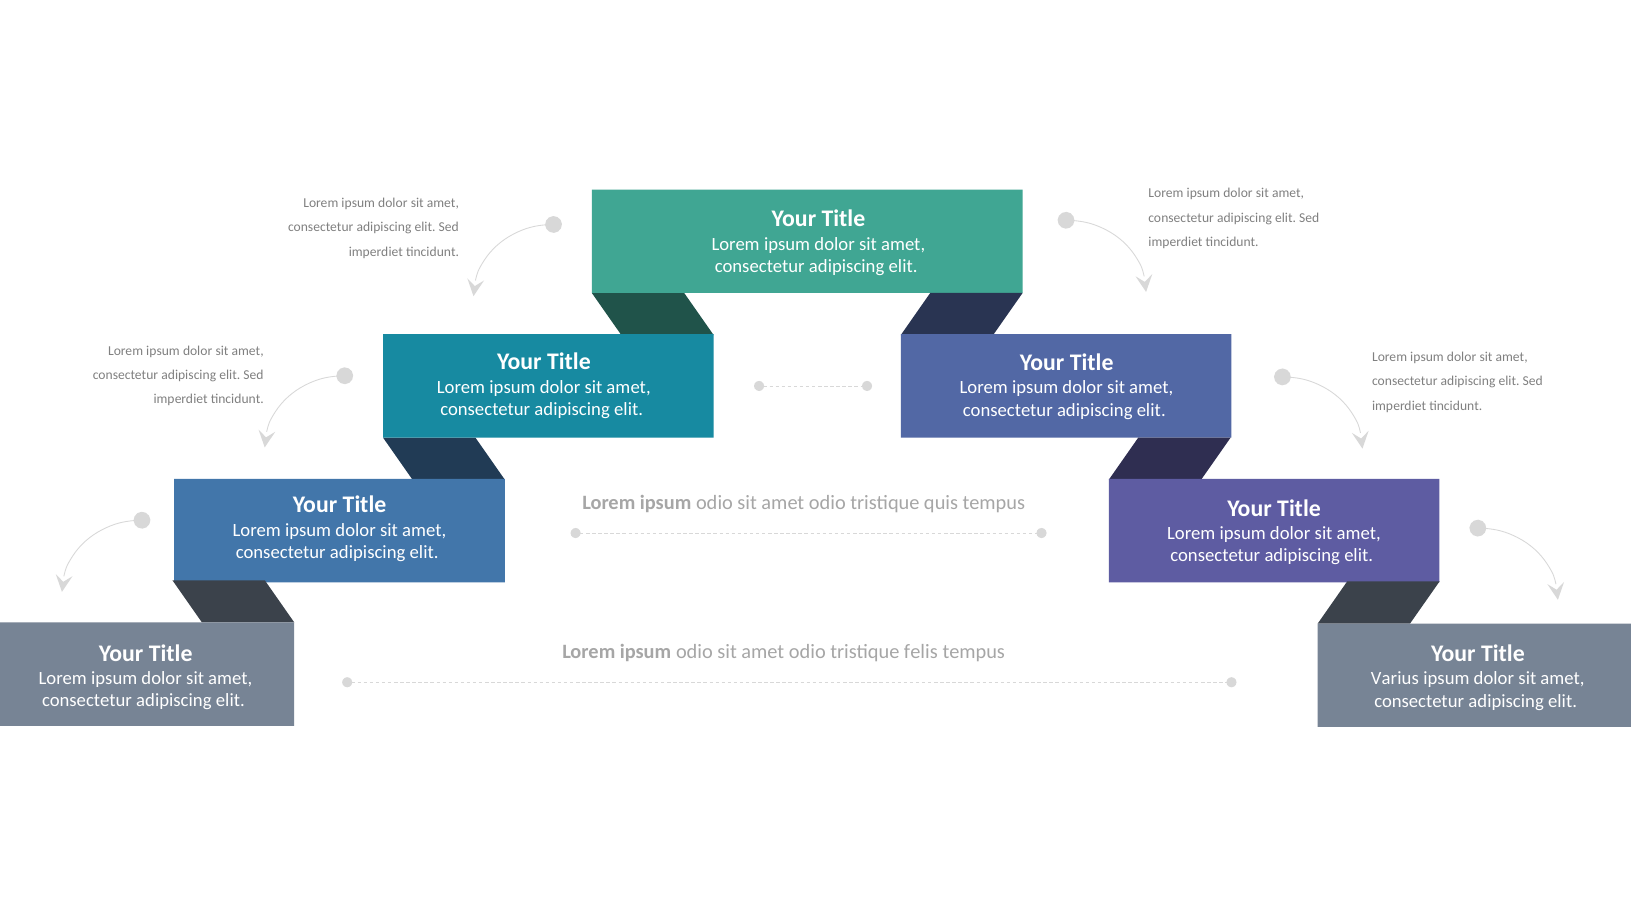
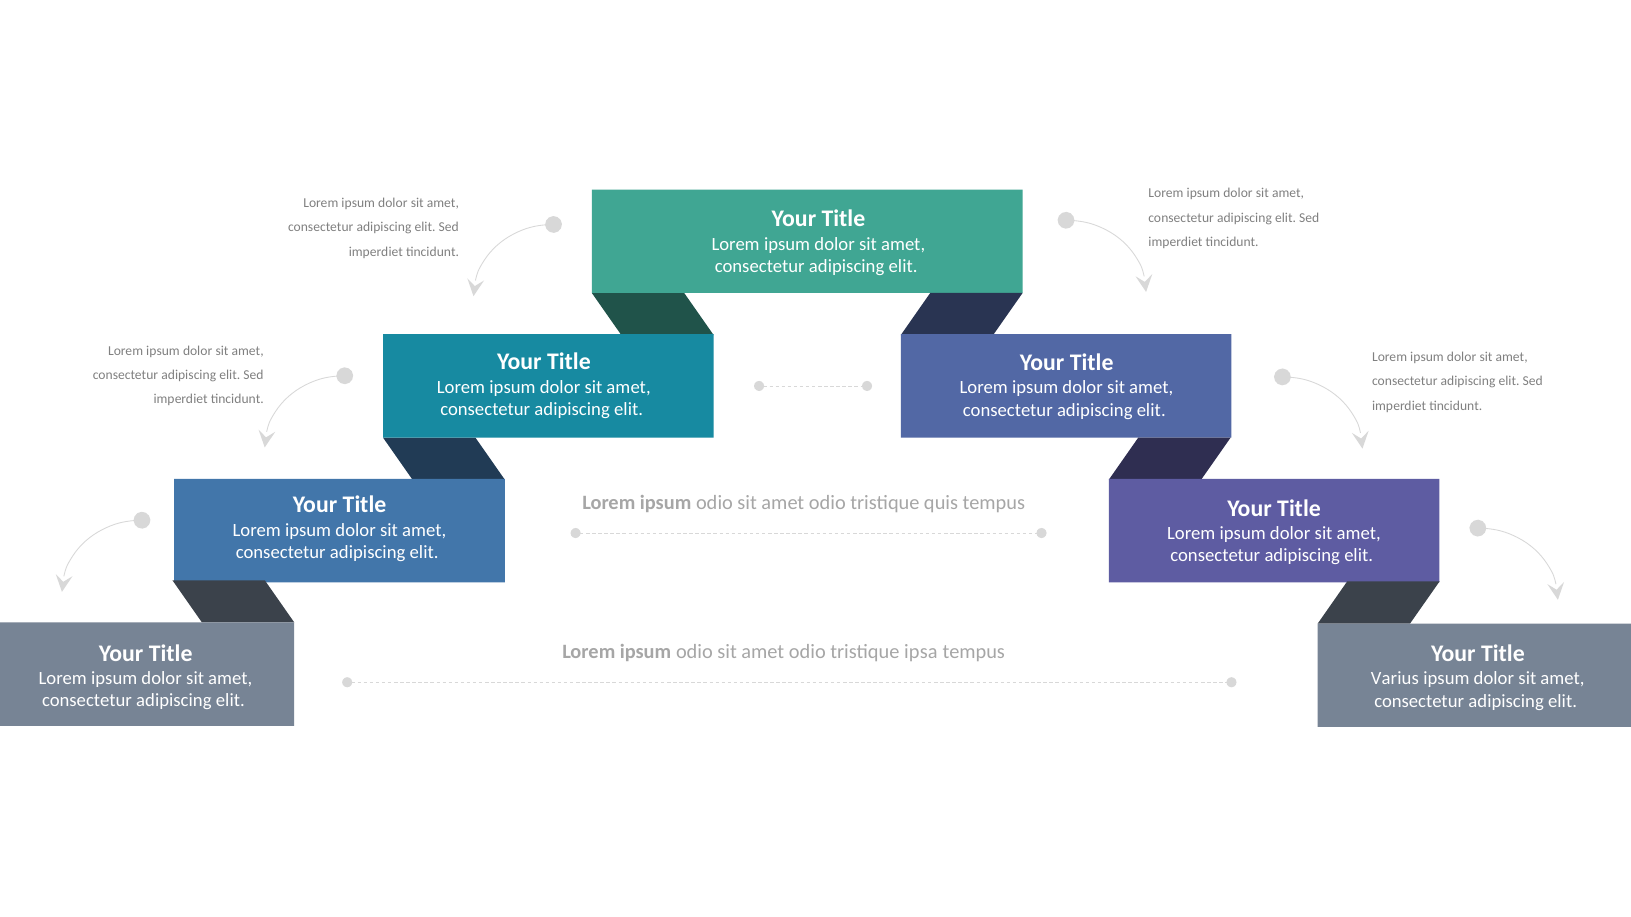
felis: felis -> ipsa (921, 652)
